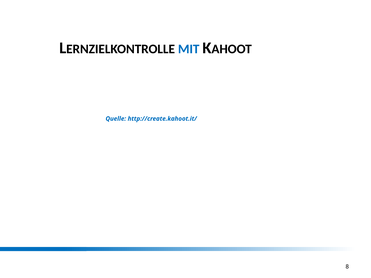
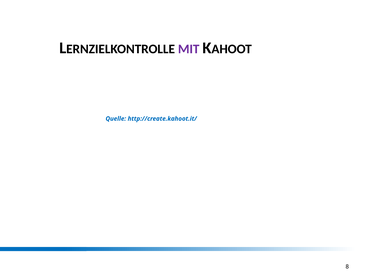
MIT colour: blue -> purple (189, 49)
